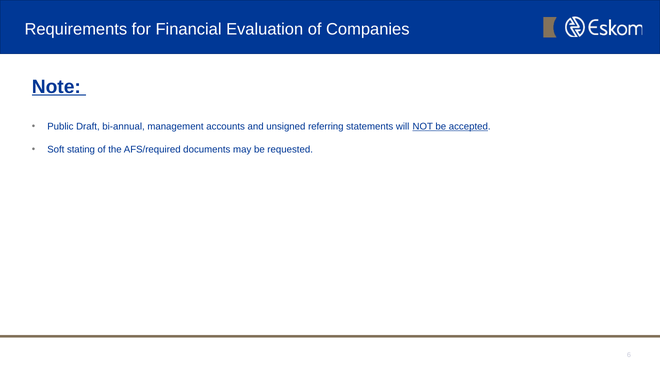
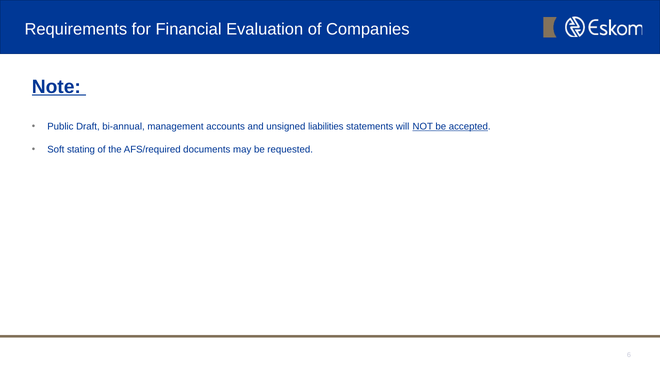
referring: referring -> liabilities (326, 126)
